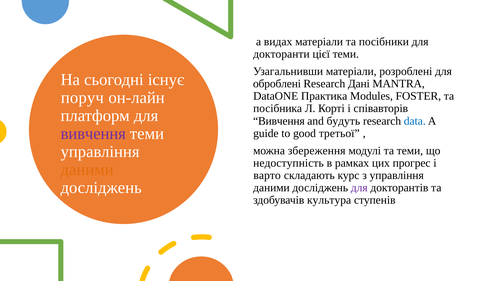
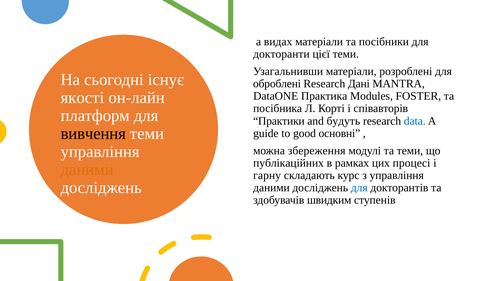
поруч: поруч -> якості (82, 98)
Вивчення: Вивчення -> Практики (279, 121)
вивчення colour: purple -> black (93, 134)
третьої: третьої -> основні (339, 133)
недоступність: недоступність -> публікаційних (289, 163)
прогрес: прогрес -> процесі (412, 163)
варто: варто -> гарну (267, 175)
для colour: purple -> blue (359, 188)
культура: культура -> швидким (329, 200)
